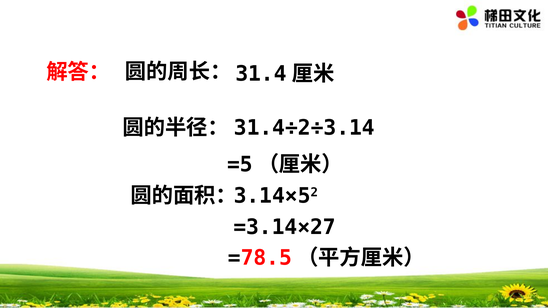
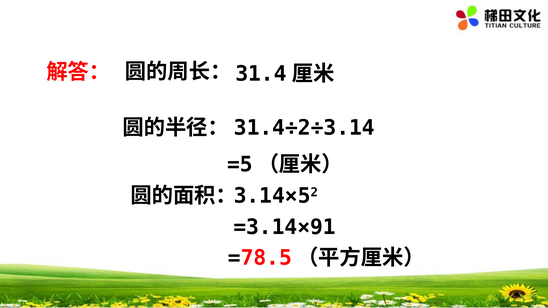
=3.14×27: =3.14×27 -> =3.14×91 (285, 227)
